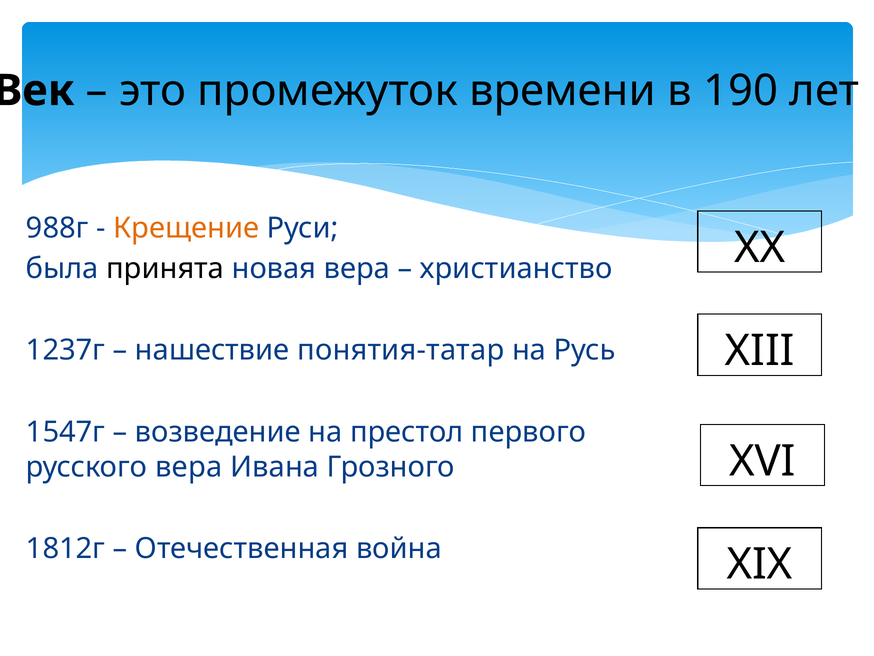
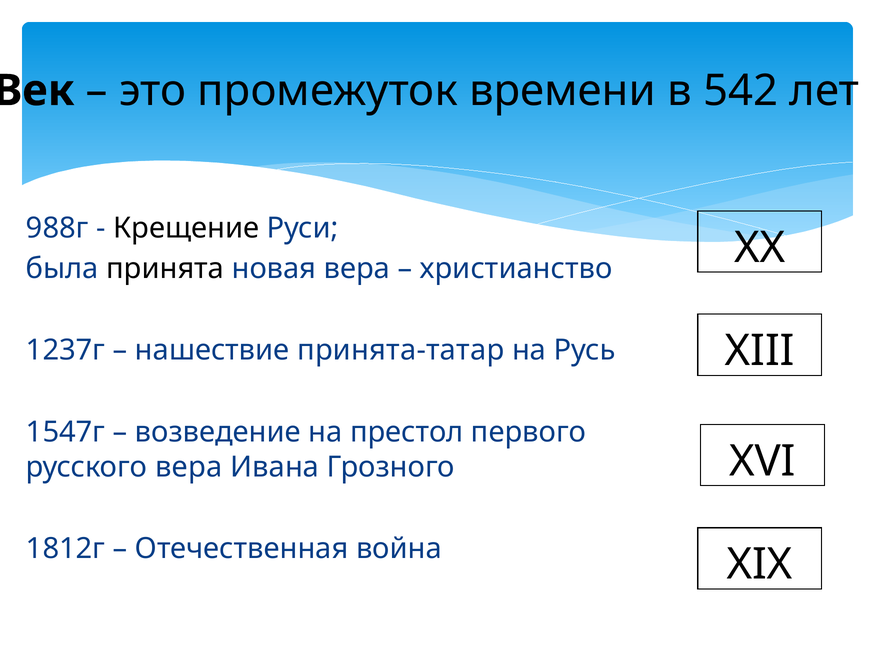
190: 190 -> 542 (741, 91)
Крещение colour: orange -> black (186, 228)
понятия-татар: понятия-татар -> принята-татар (401, 350)
